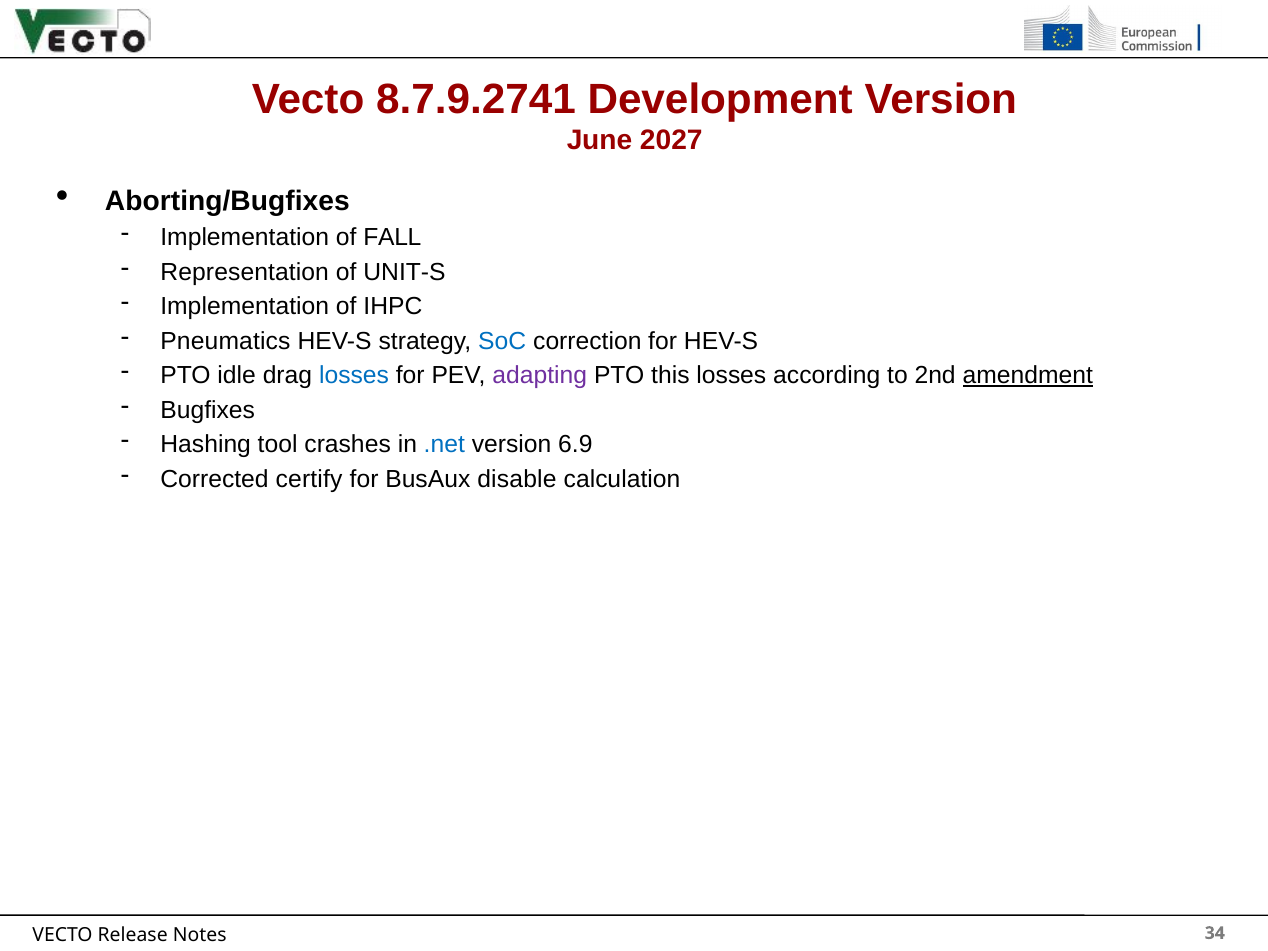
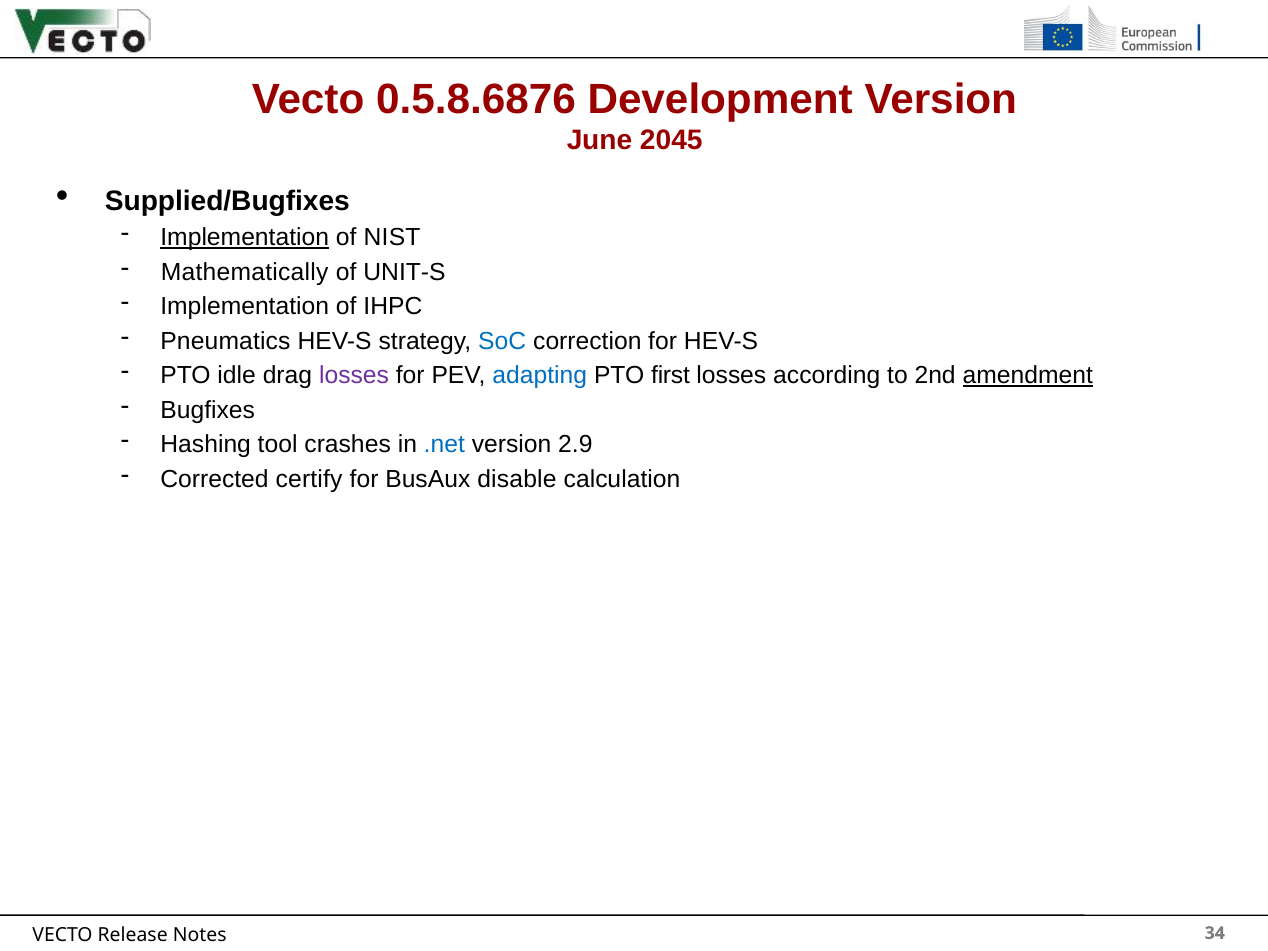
8.7.9.2741: 8.7.9.2741 -> 0.5.8.6876 (476, 99)
2027: 2027 -> 2045 (671, 141)
Aborting/Bugfixes: Aborting/Bugfixes -> Supplied/Bugfixes (227, 201)
Implementation underline: none -> present (245, 237)
FALL: FALL -> NIST (392, 237)
Representation: Representation -> Mathematically (245, 272)
losses colour: blue -> purple (354, 376)
adapting colour: purple -> blue (540, 376)
this: this -> first (671, 376)
6.9: 6.9 -> 2.9 (575, 445)
